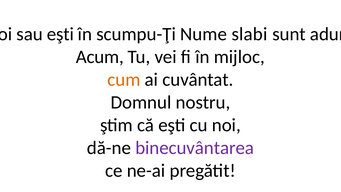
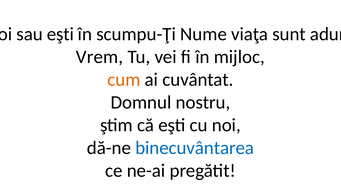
slabi: slabi -> viaţa (250, 34)
Acum: Acum -> Vrem (100, 57)
binecuvântarea colour: purple -> blue (195, 148)
